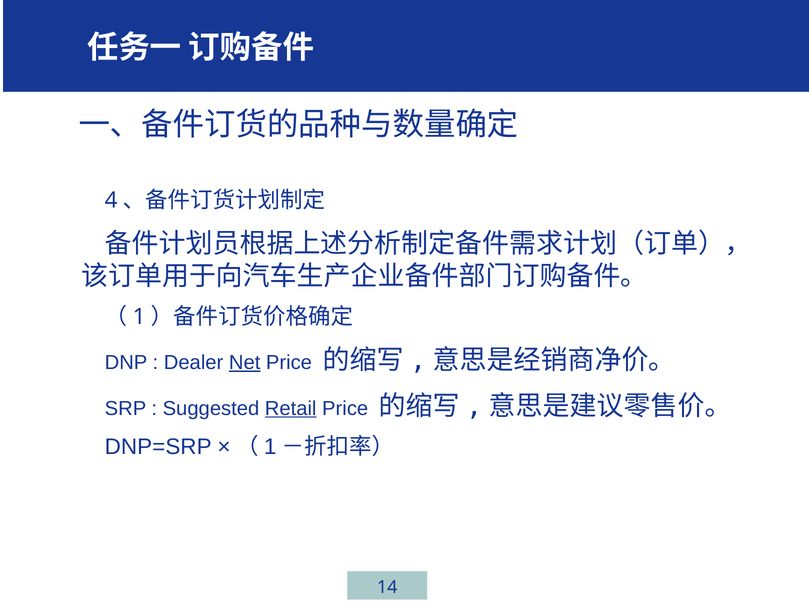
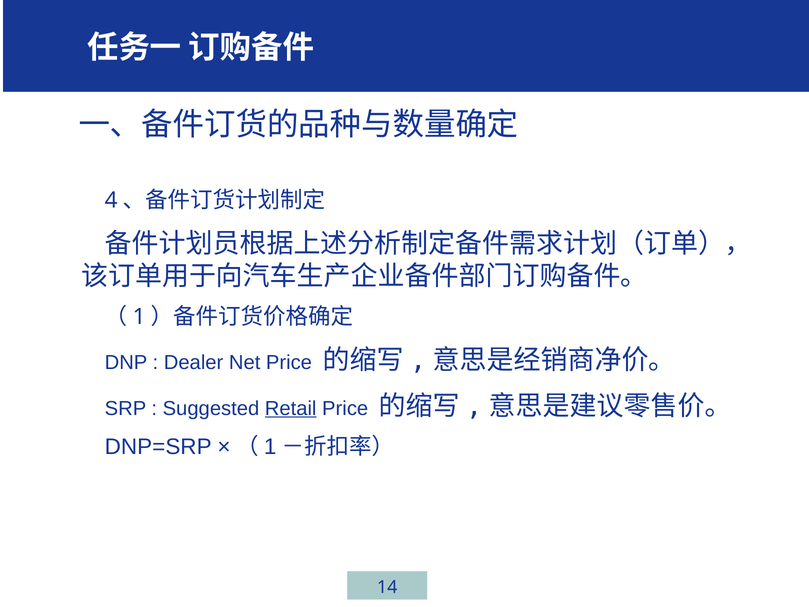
Net underline: present -> none (245, 362)
